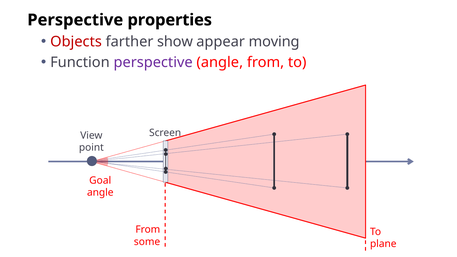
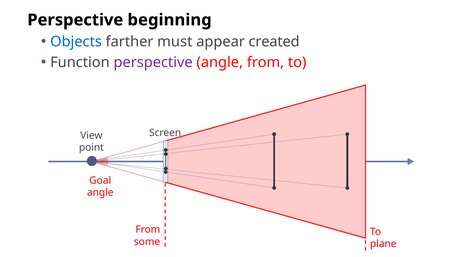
properties: properties -> beginning (170, 20)
Objects colour: red -> blue (76, 42)
show: show -> must (175, 42)
moving: moving -> created (274, 42)
